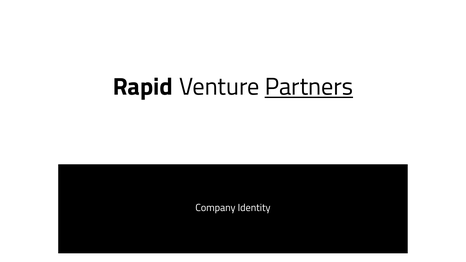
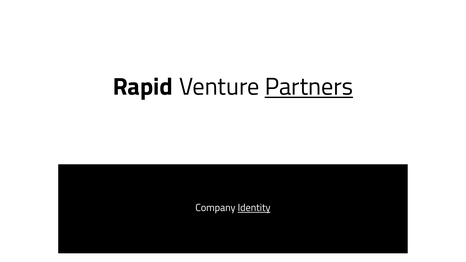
Identity underline: none -> present (254, 208)
